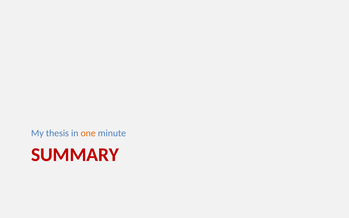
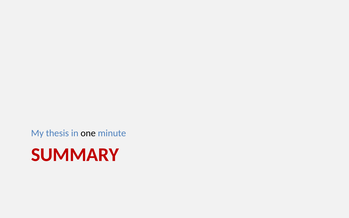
one colour: orange -> black (88, 133)
